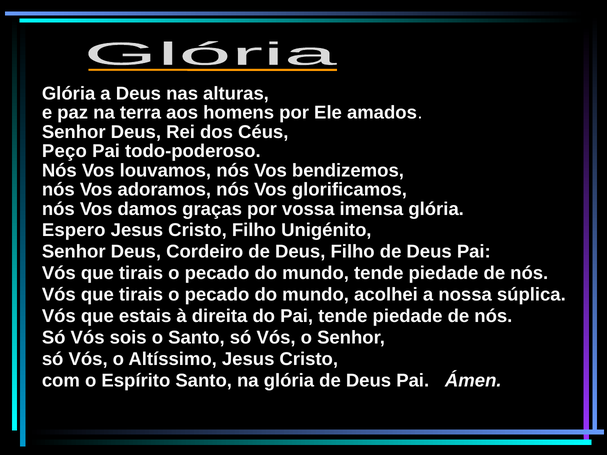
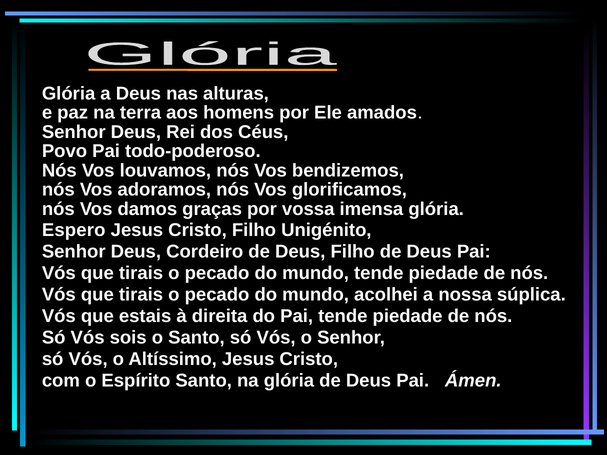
Peço: Peço -> Povo (65, 151)
